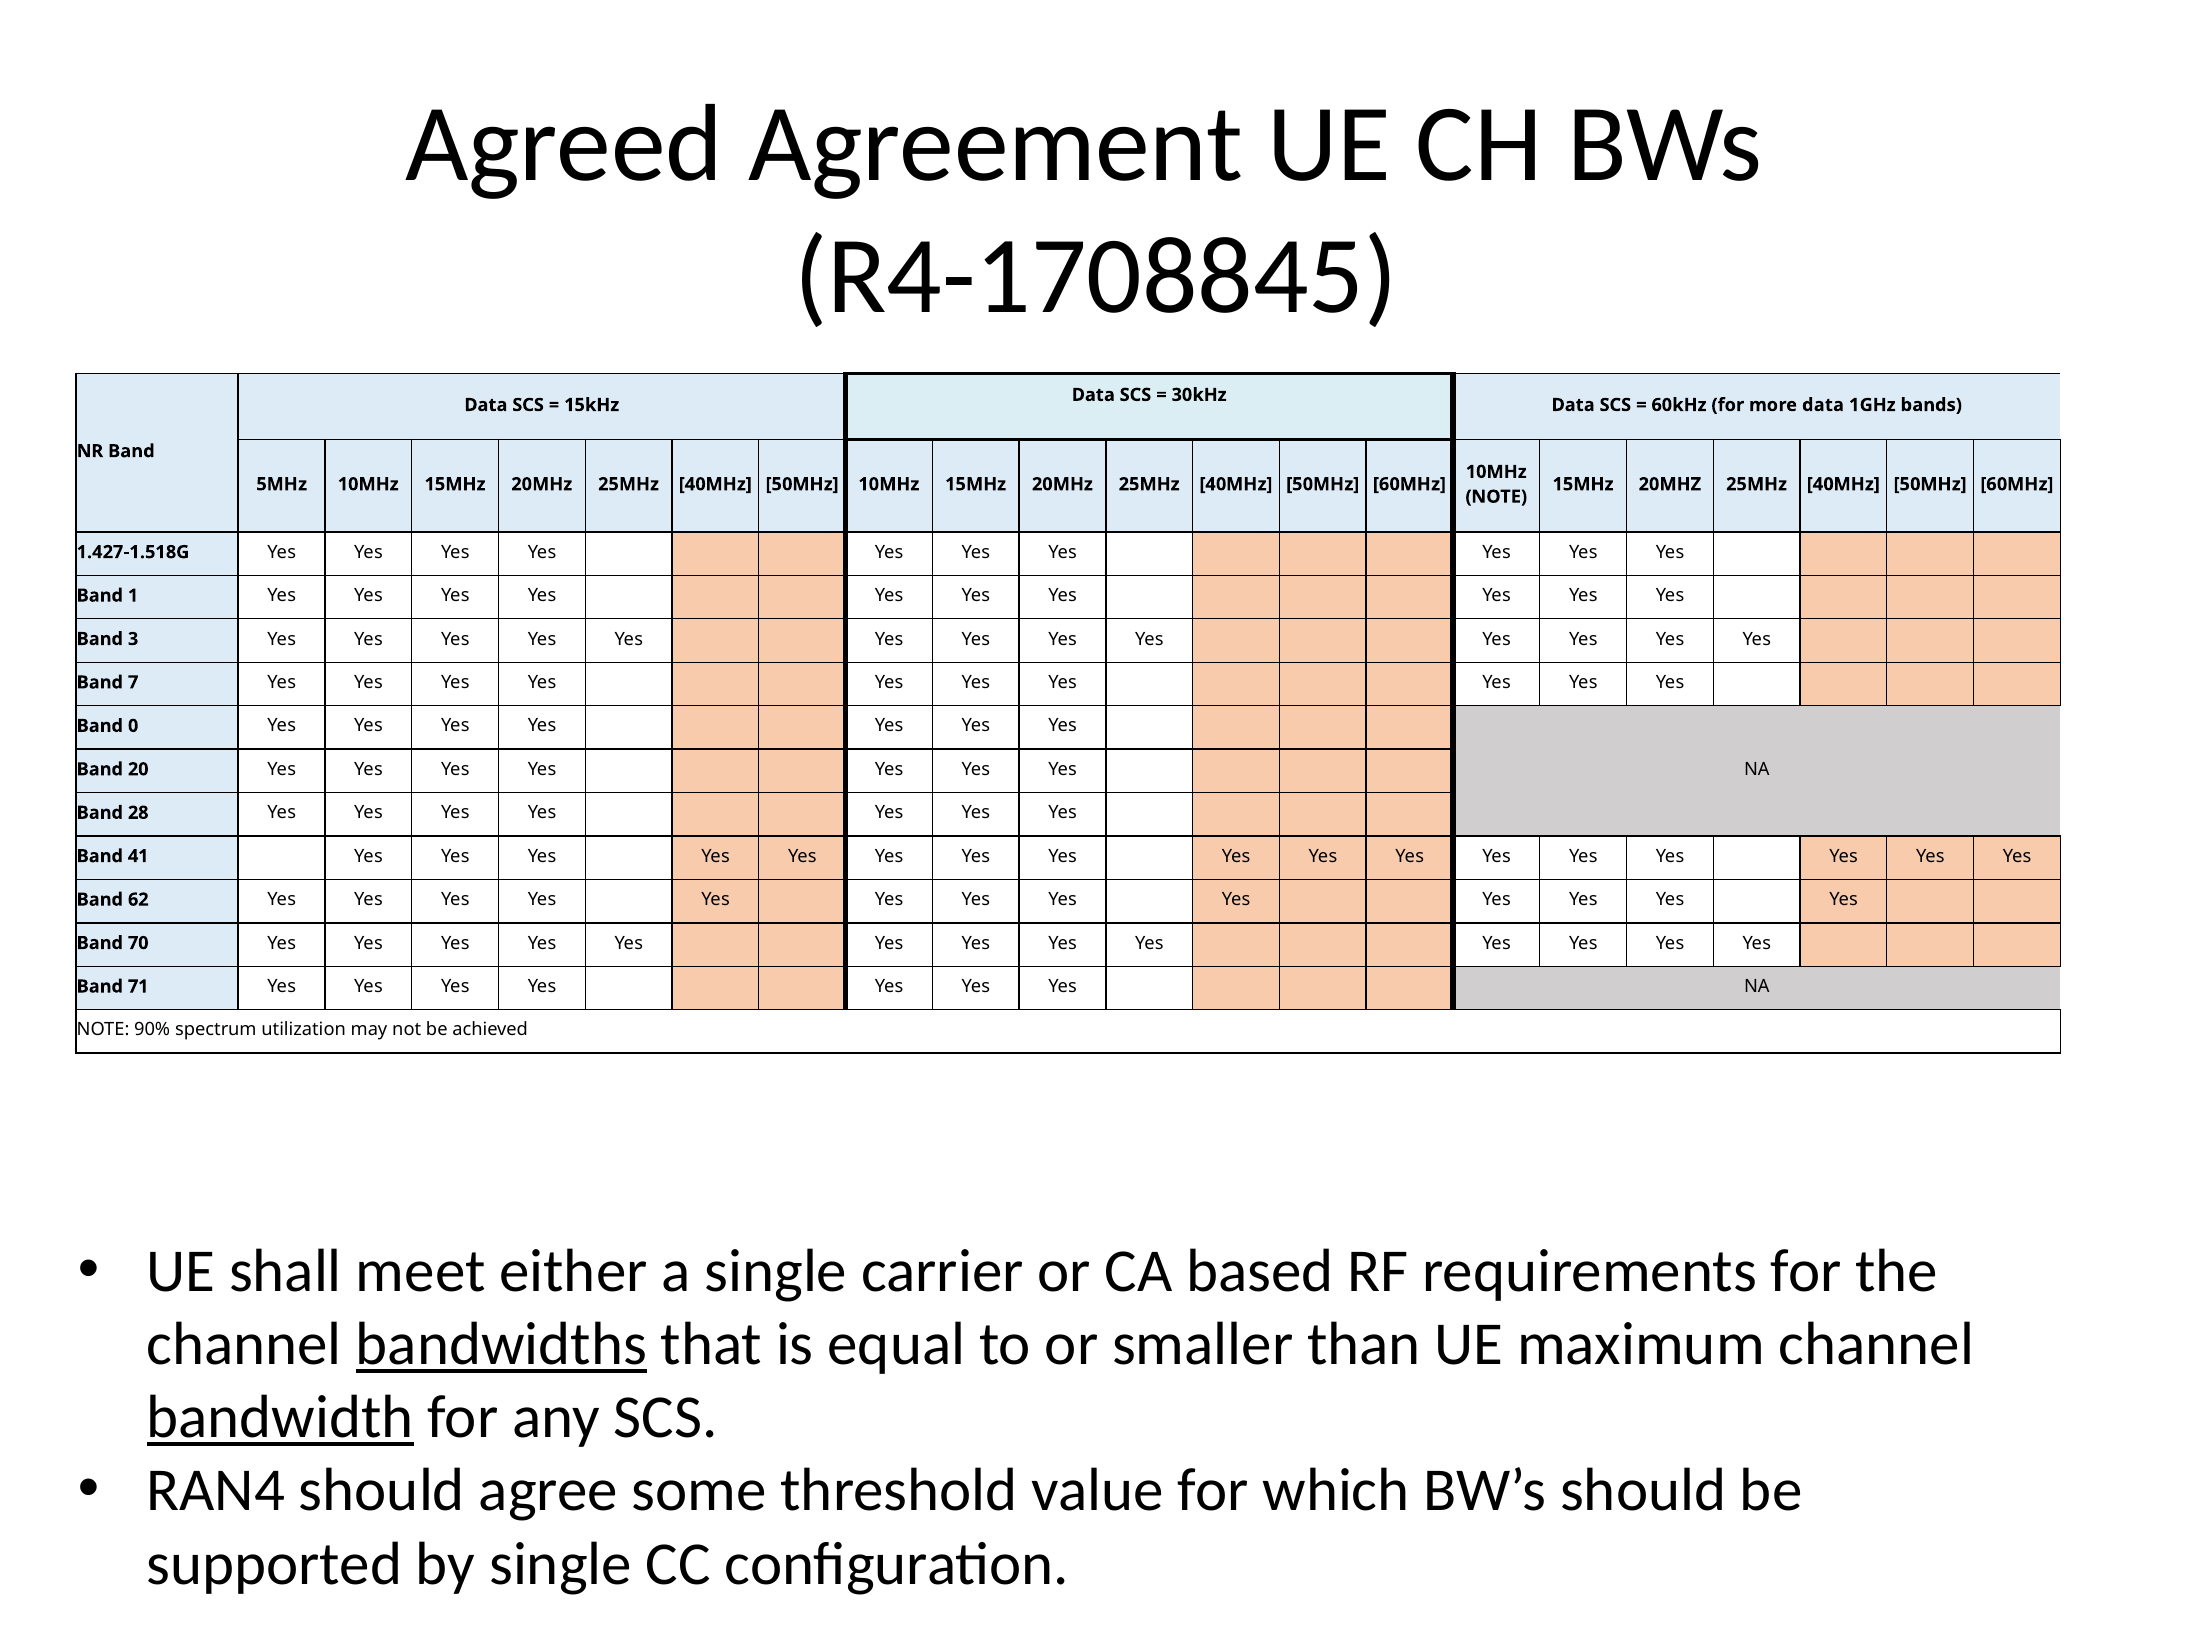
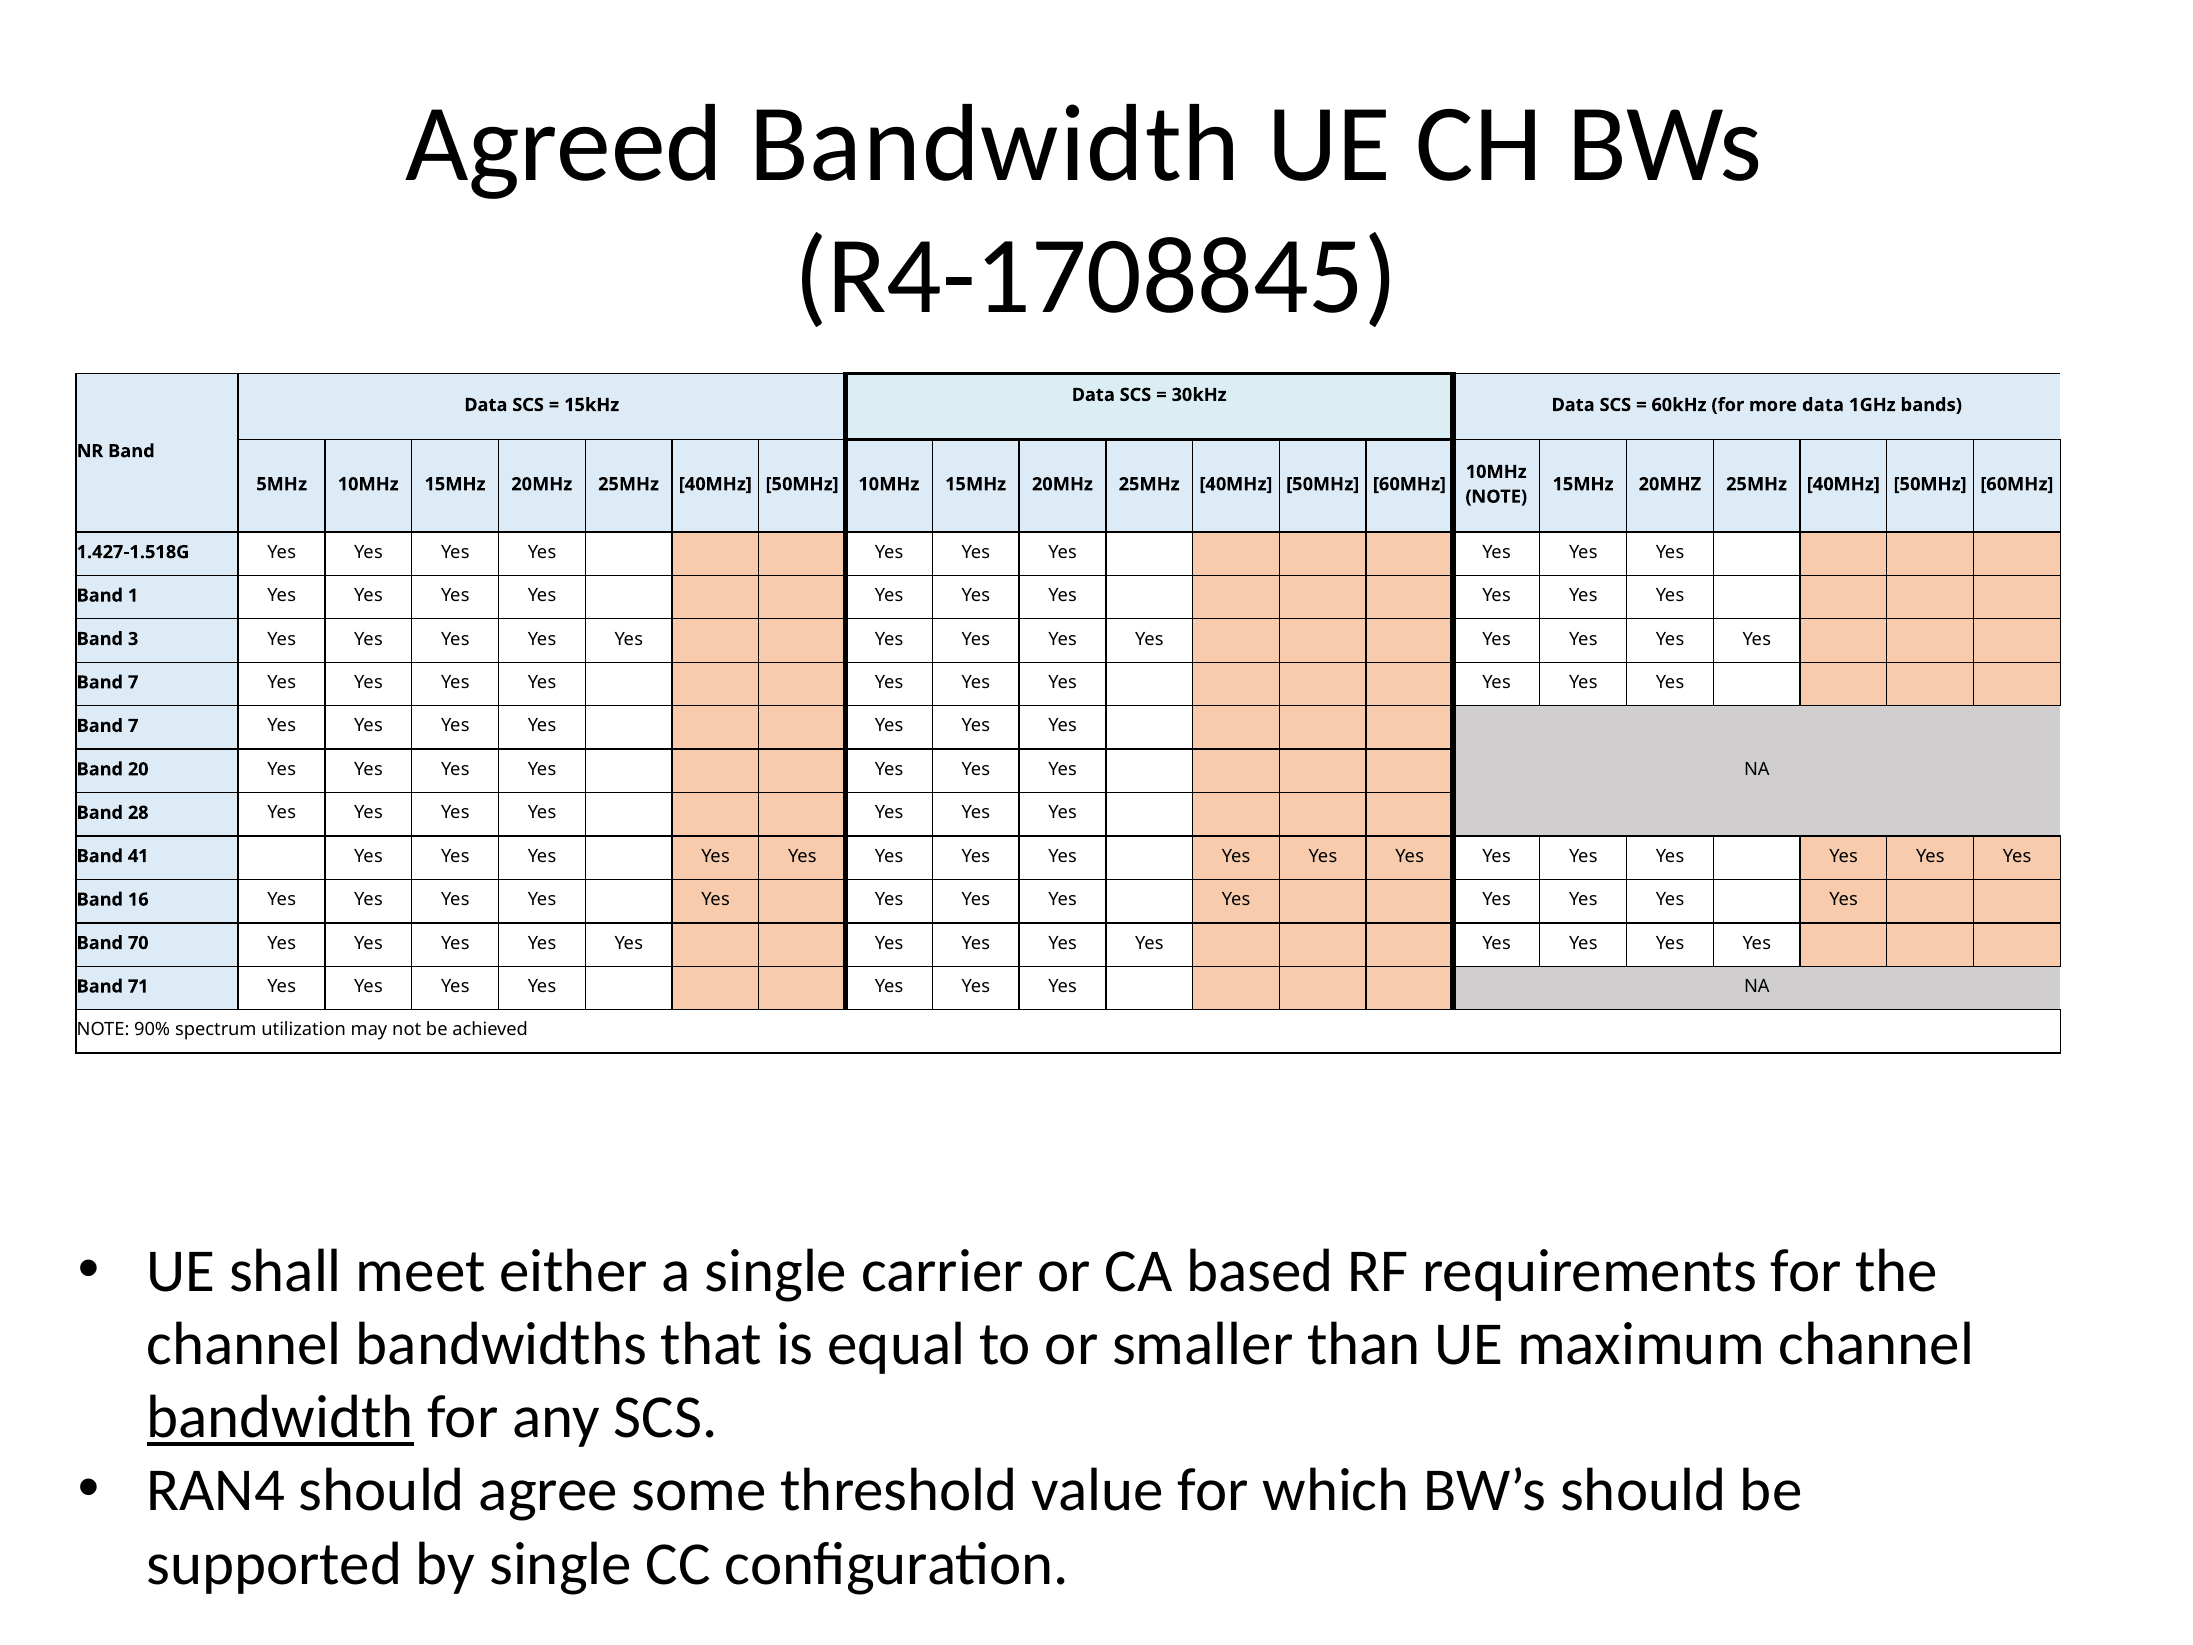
Agreed Agreement: Agreement -> Bandwidth (995, 145)
0: 0 -> 7 (133, 726)
62: 62 -> 16 (138, 899)
bandwidths underline: present -> none (501, 1344)
